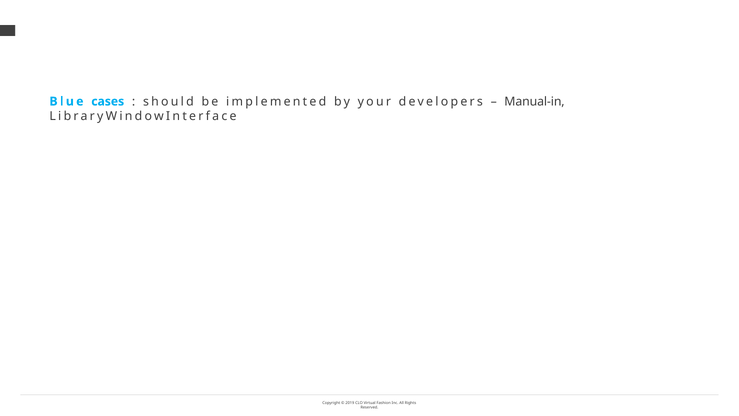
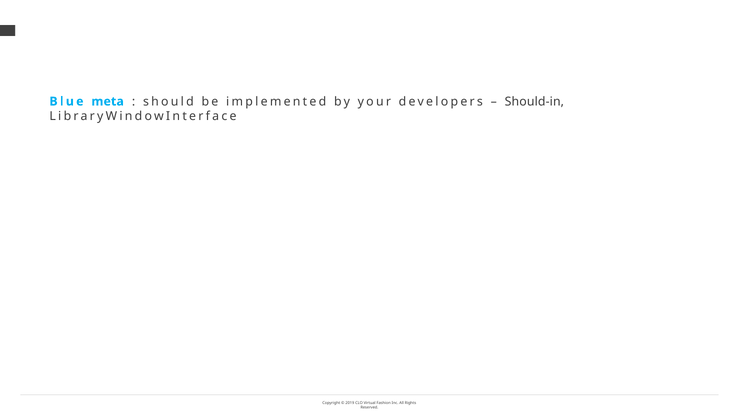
cases: cases -> meta (108, 101)
Manual-in: Manual-in -> Should-in (534, 101)
